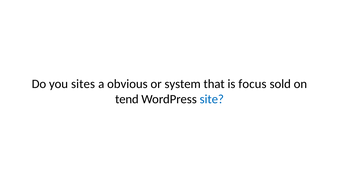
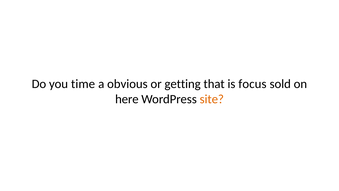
sites: sites -> time (83, 84)
system: system -> getting (183, 84)
tend: tend -> here (127, 99)
site colour: blue -> orange (212, 99)
